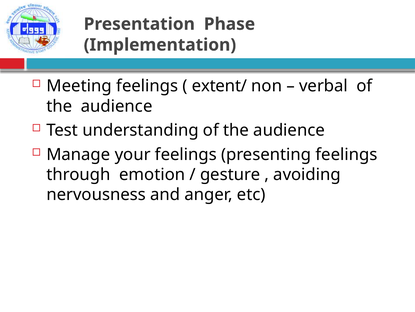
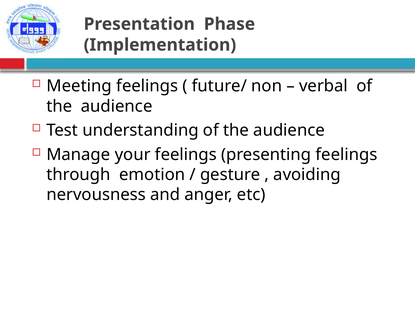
extent/: extent/ -> future/ (219, 86)
